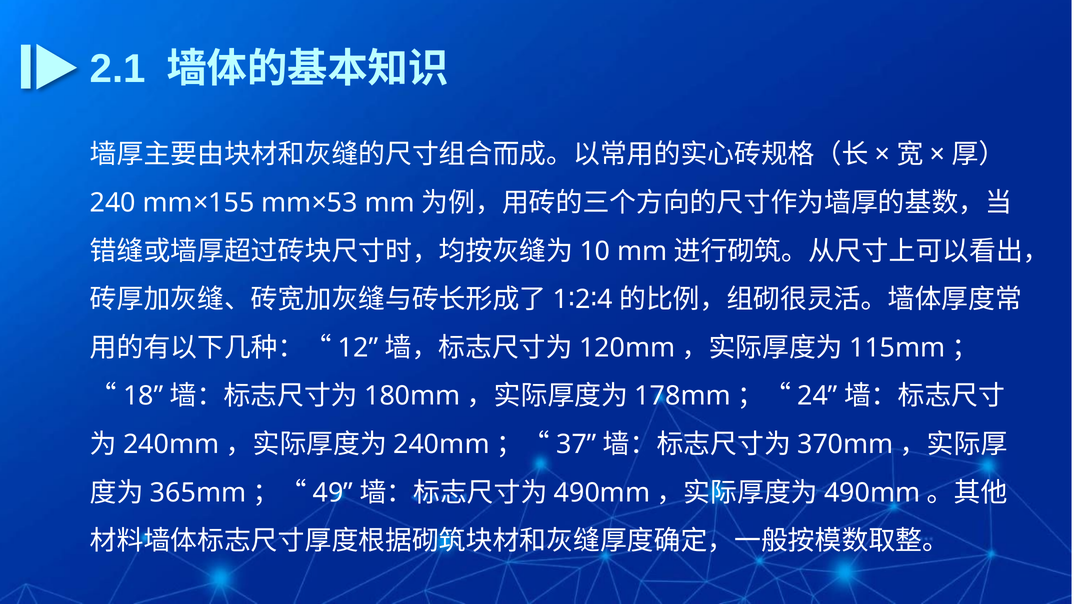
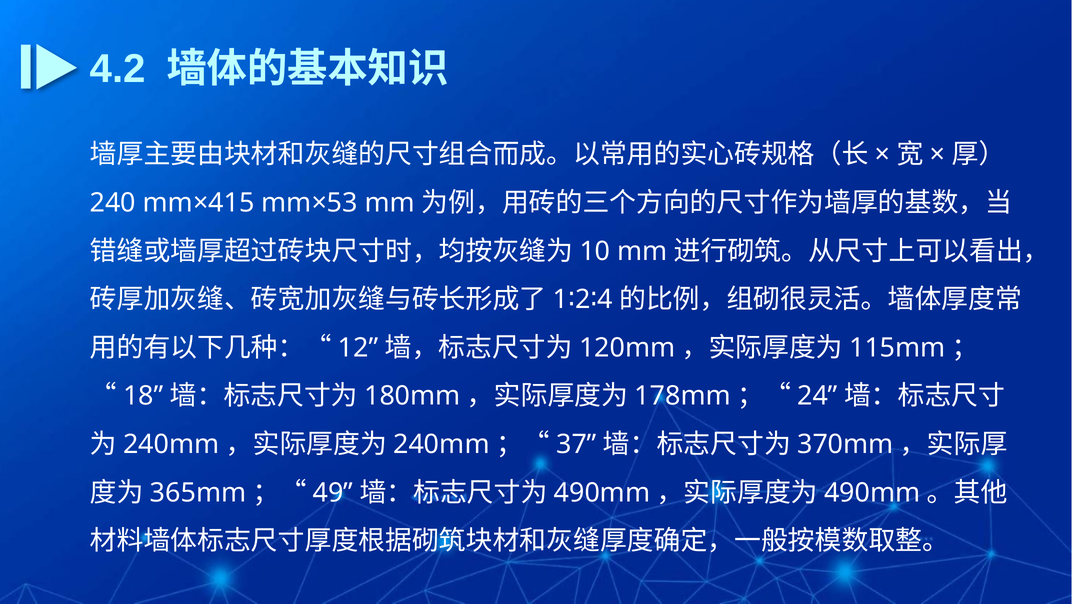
2.1: 2.1 -> 4.2 (118, 69)
mm×155: mm×155 -> mm×415 (199, 203)
